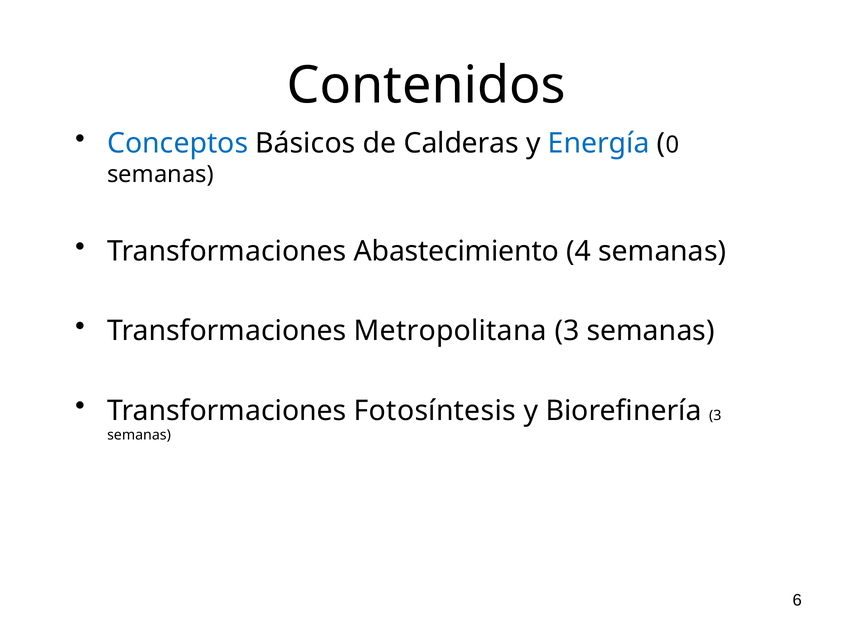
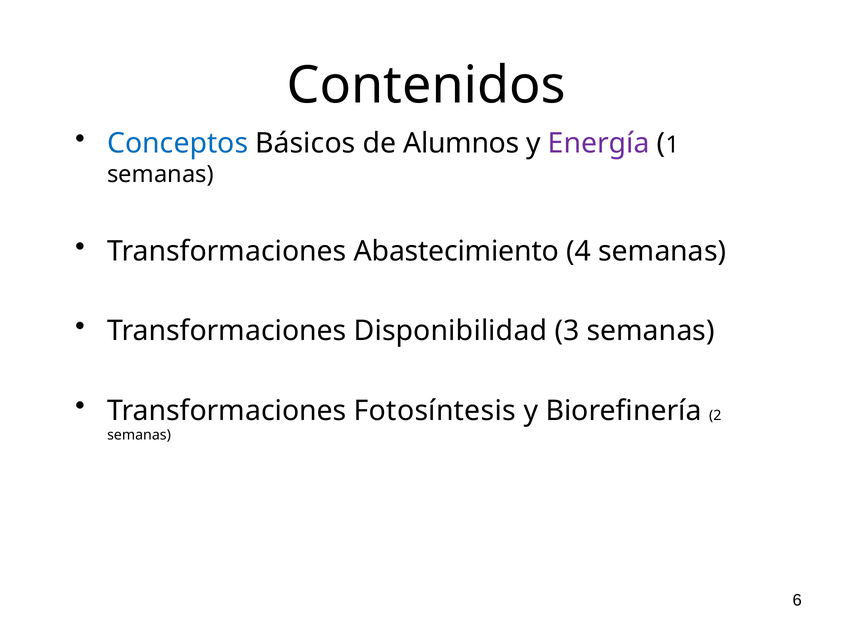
Calderas: Calderas -> Alumnos (461, 143)
Energía colour: blue -> purple (599, 143)
0: 0 -> 1 (672, 145)
Metropolitana: Metropolitana -> Disponibilidad (450, 331)
Biorefinería 3: 3 -> 2 (715, 415)
